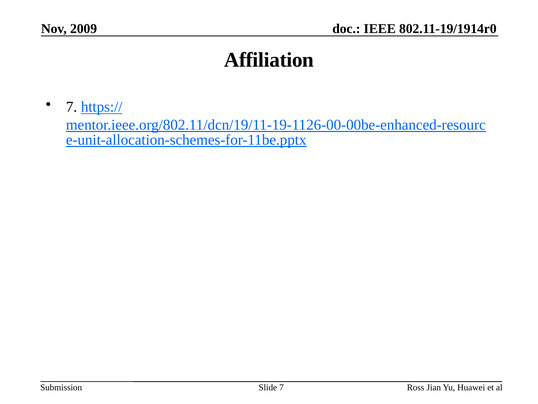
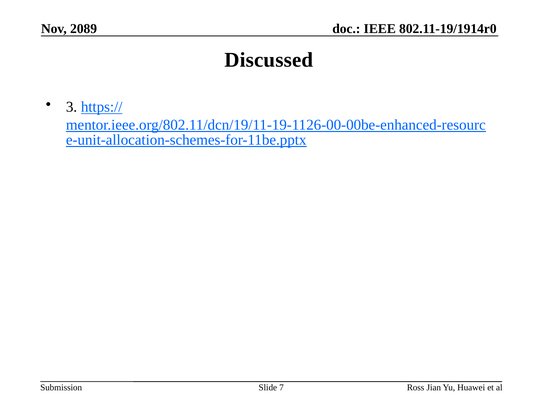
2009: 2009 -> 2089 (84, 29)
Affiliation: Affiliation -> Discussed (269, 60)
7: 7 -> 3 (72, 107)
